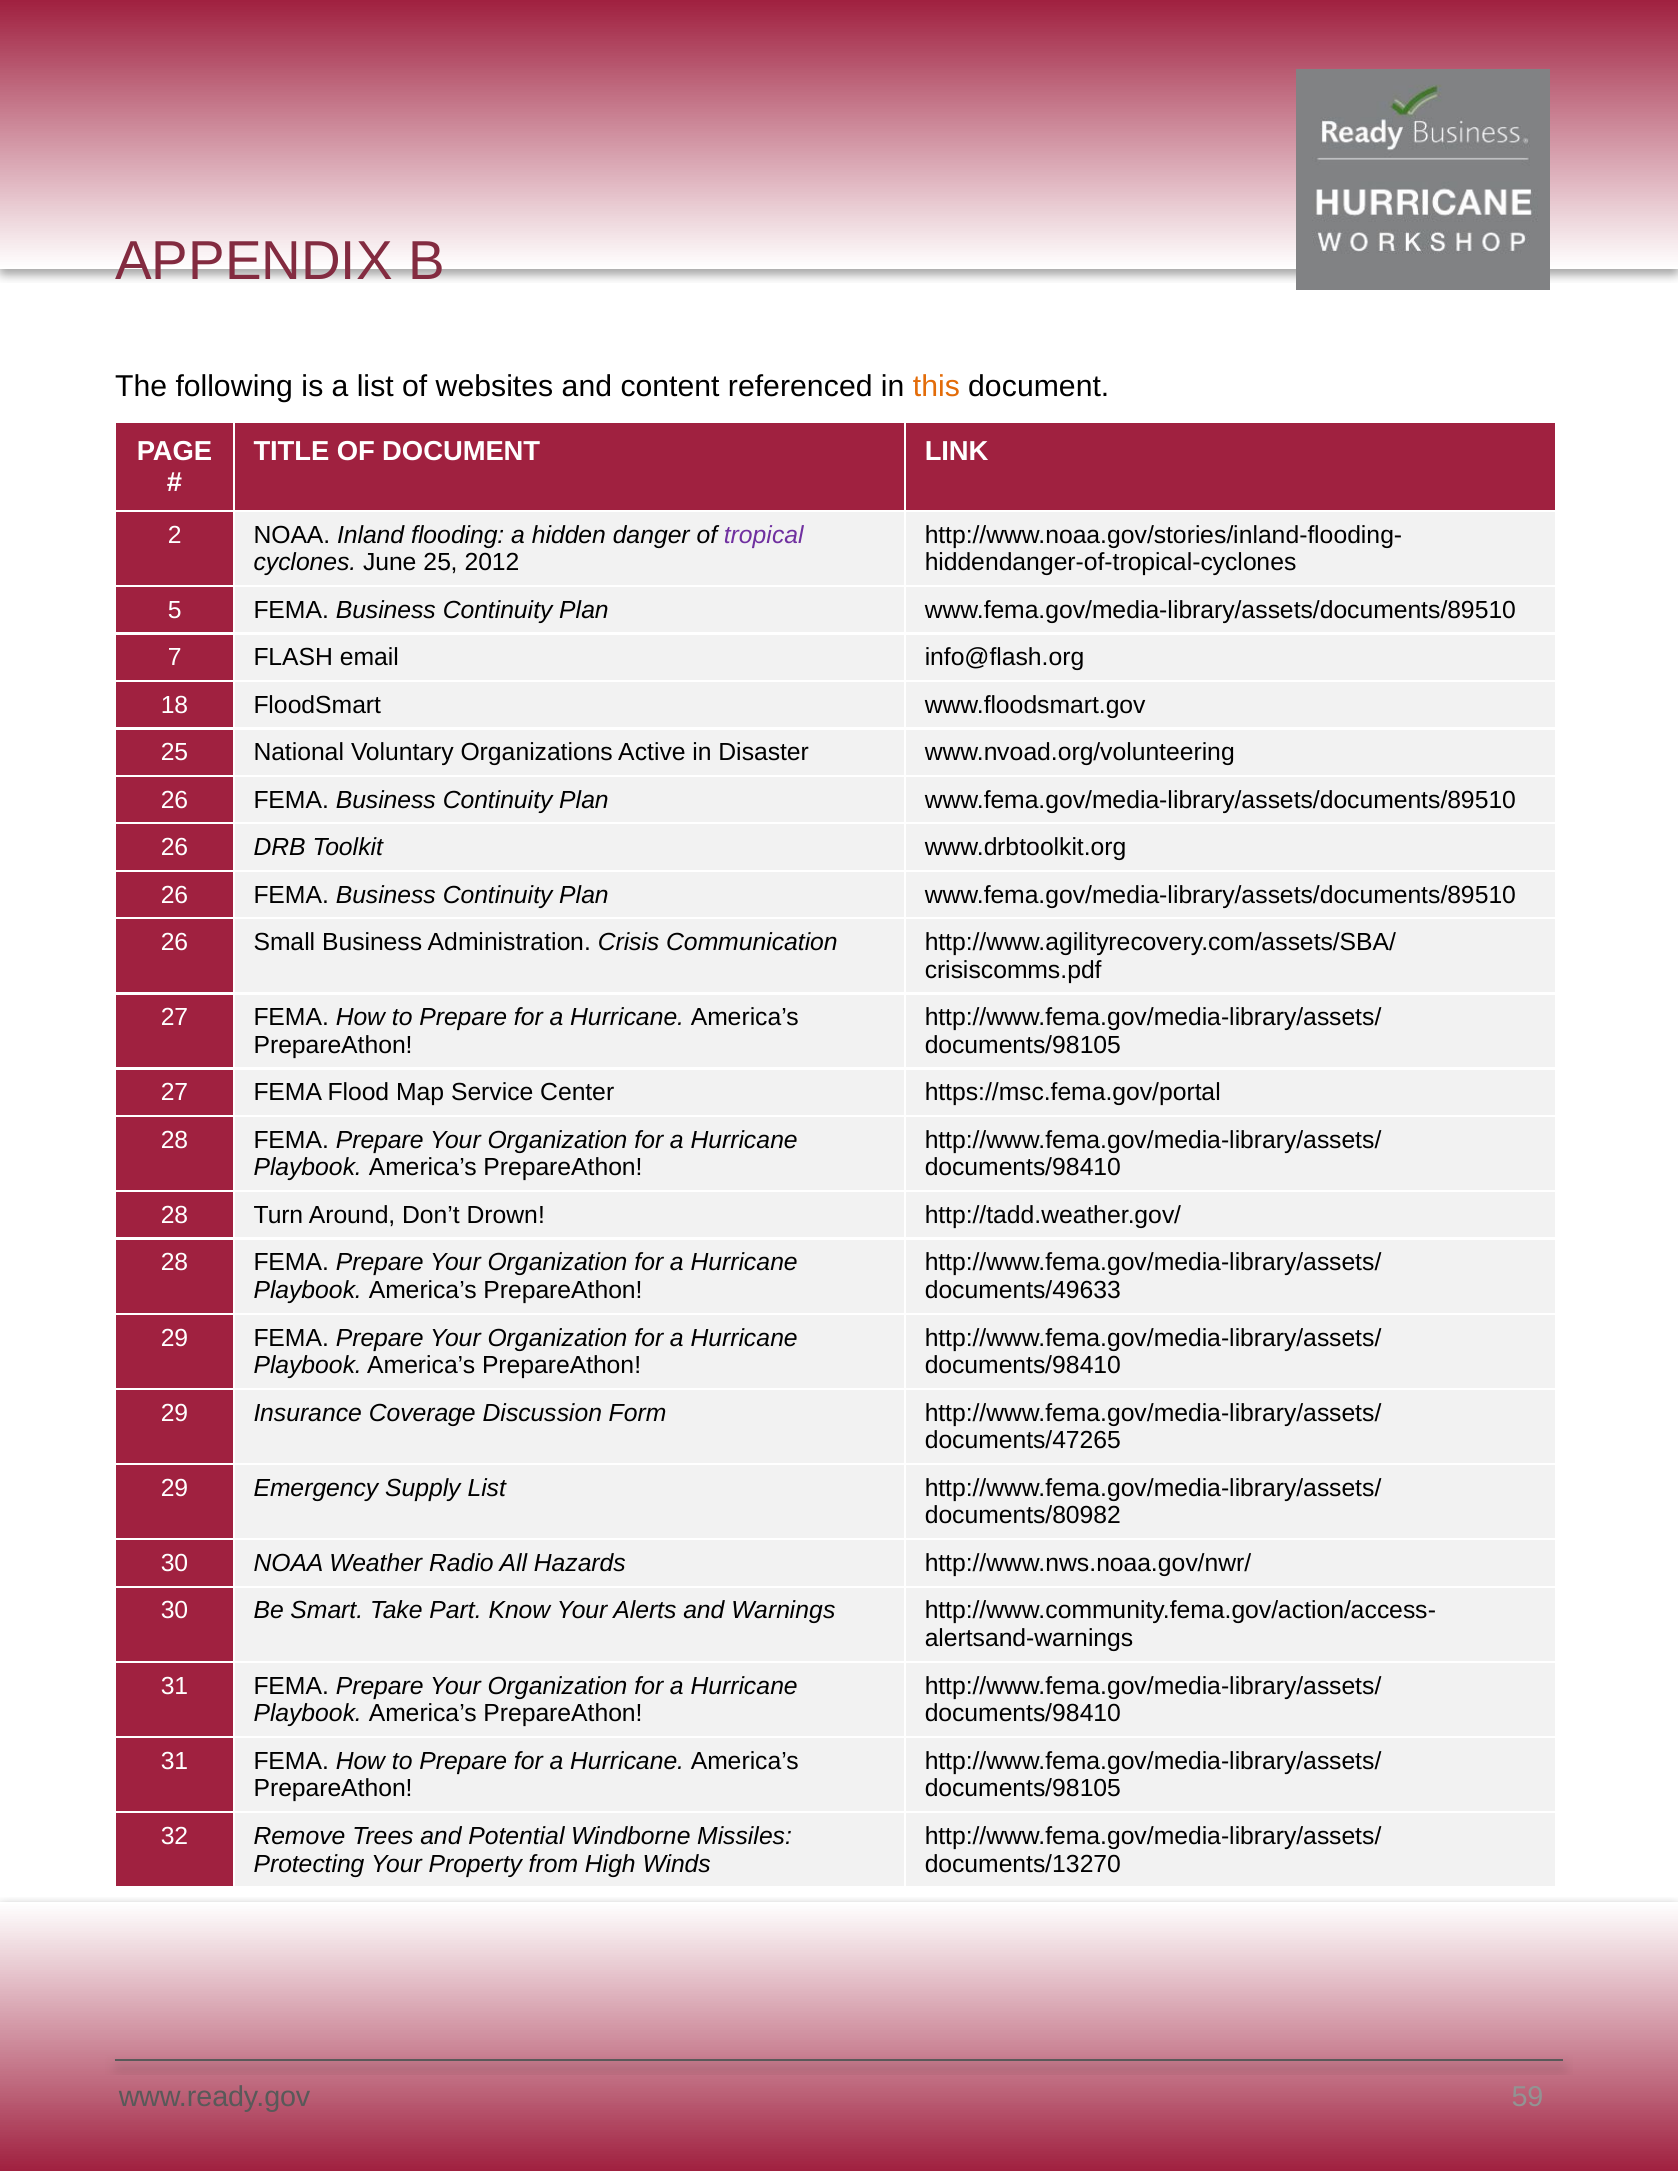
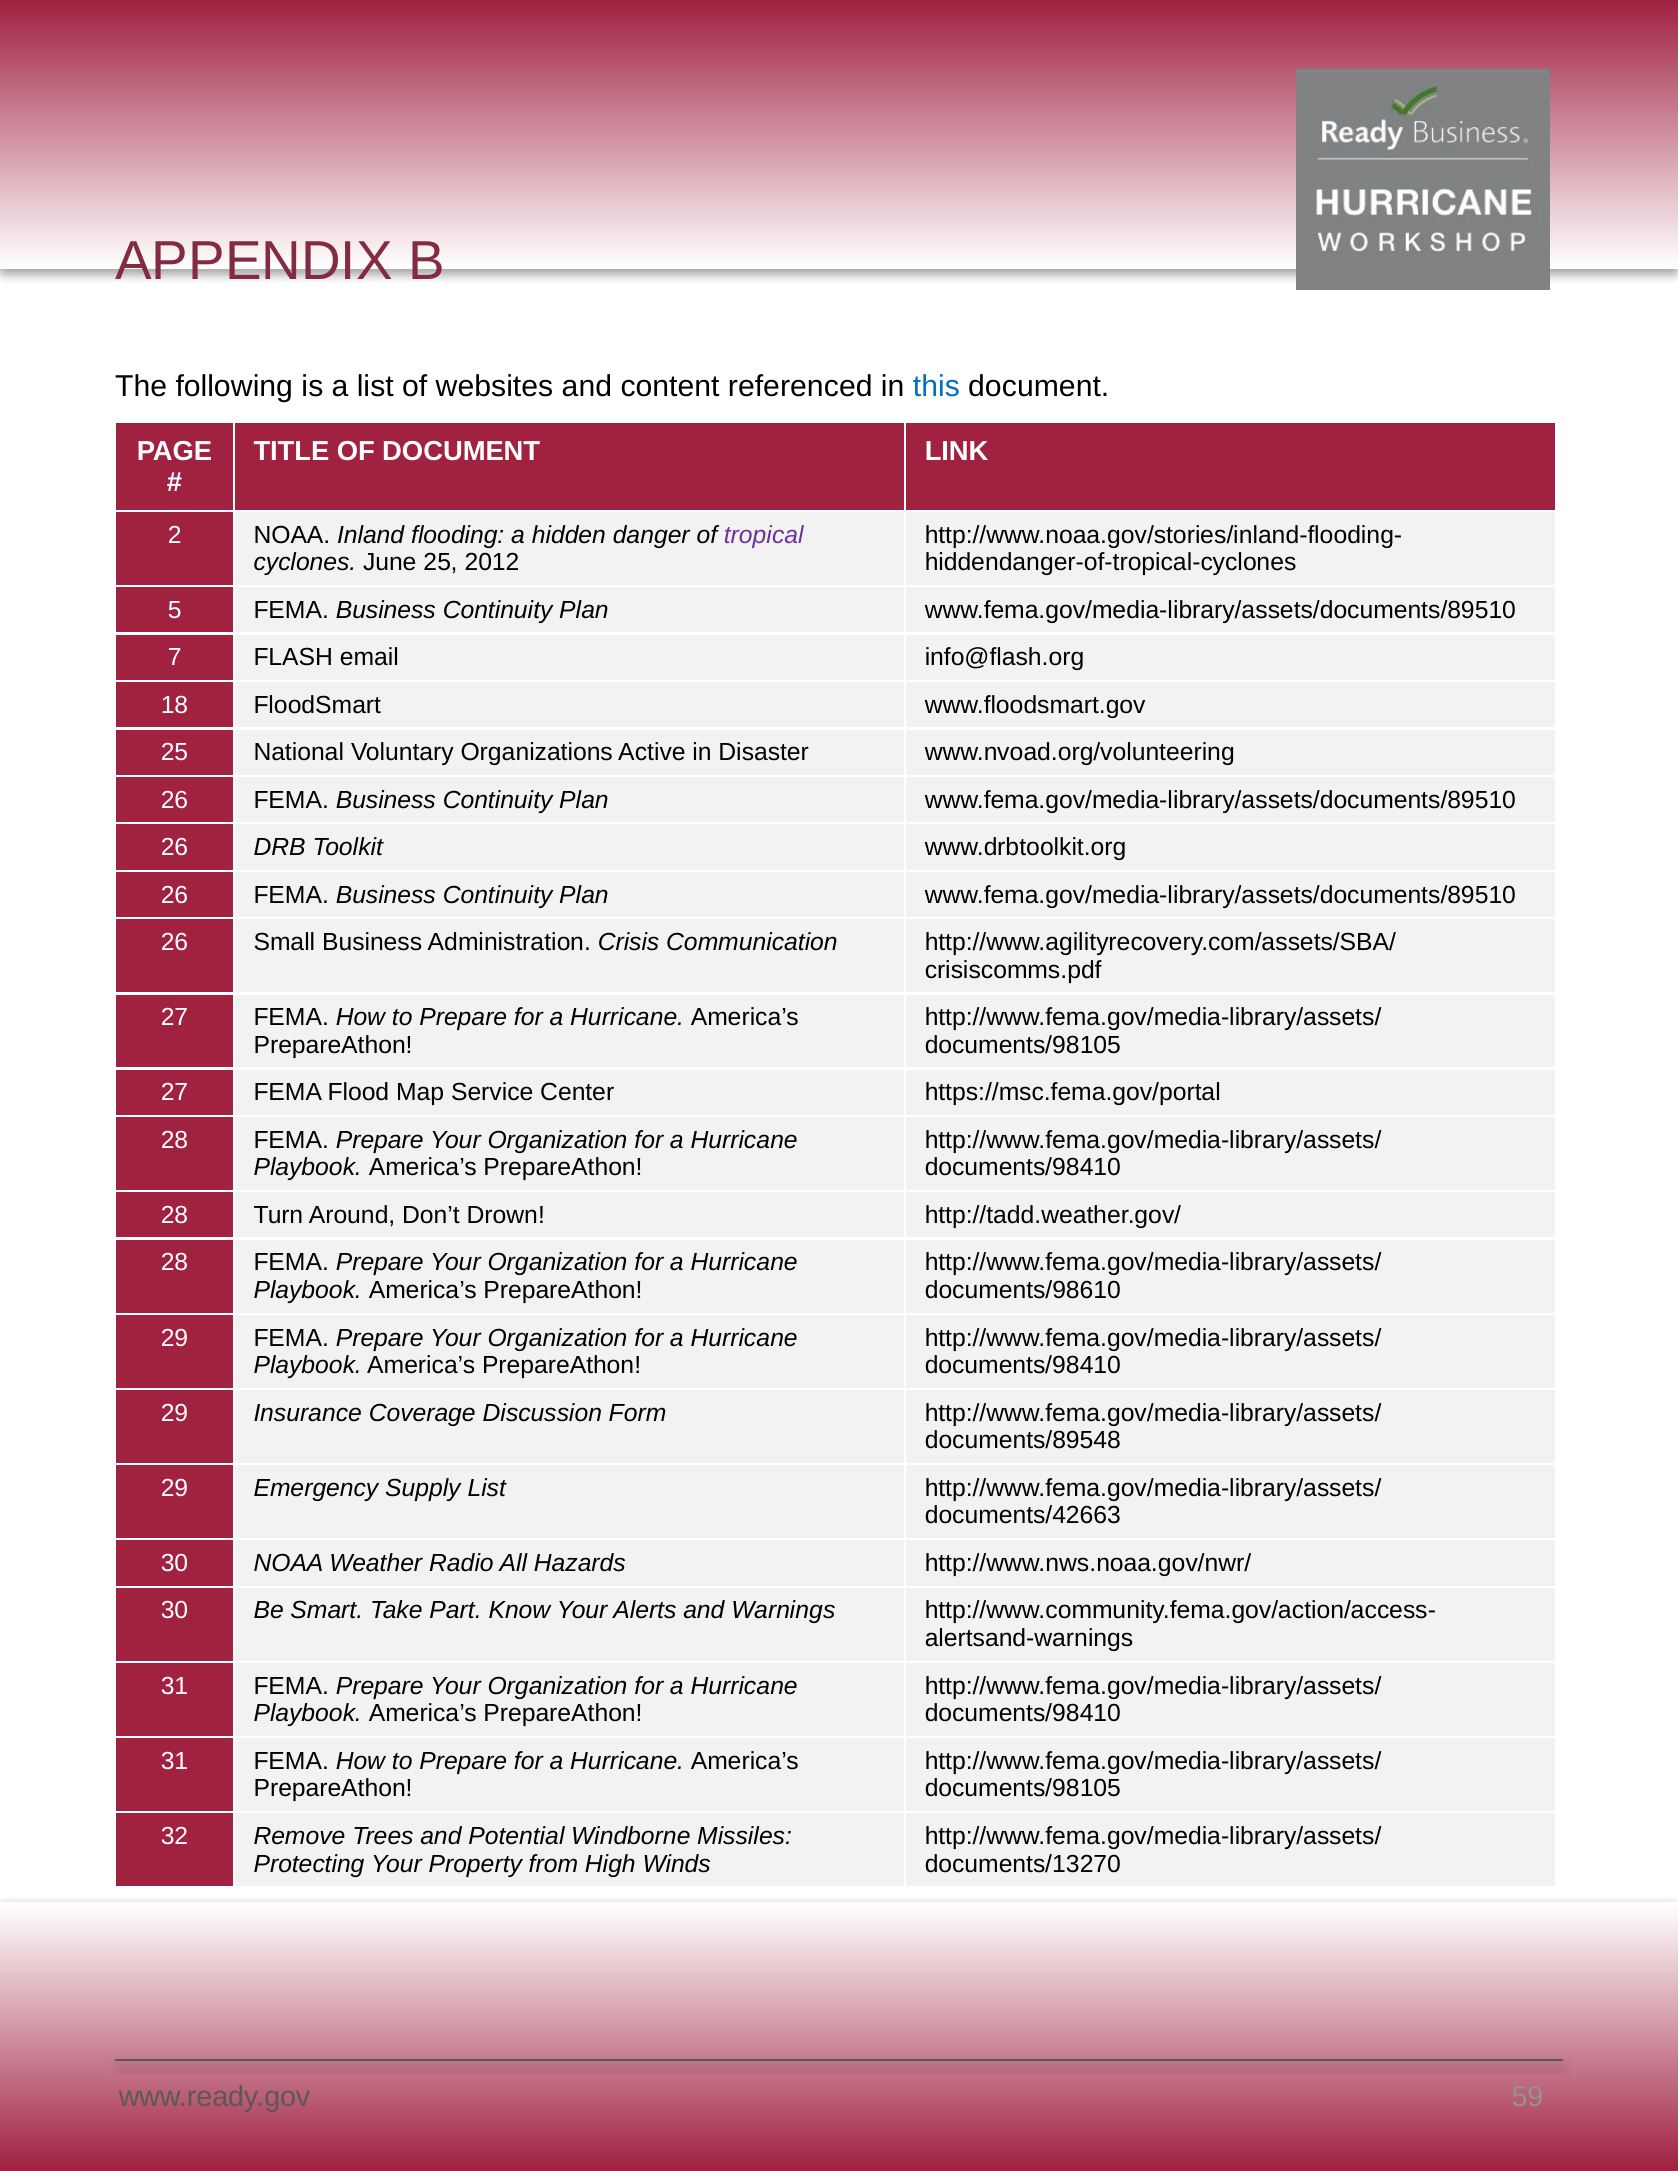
this colour: orange -> blue (936, 387)
documents/49633: documents/49633 -> documents/98610 (1023, 1291)
documents/47265: documents/47265 -> documents/89548 (1023, 1441)
documents/80982: documents/80982 -> documents/42663 (1023, 1516)
